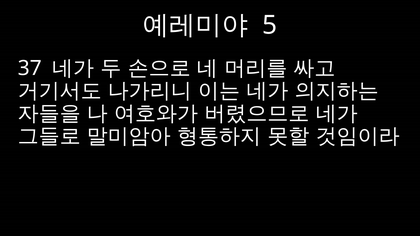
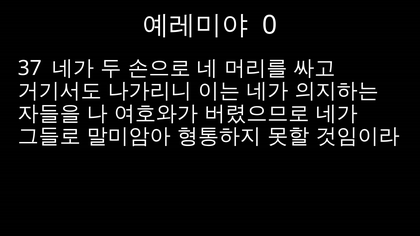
5: 5 -> 0 (270, 25)
